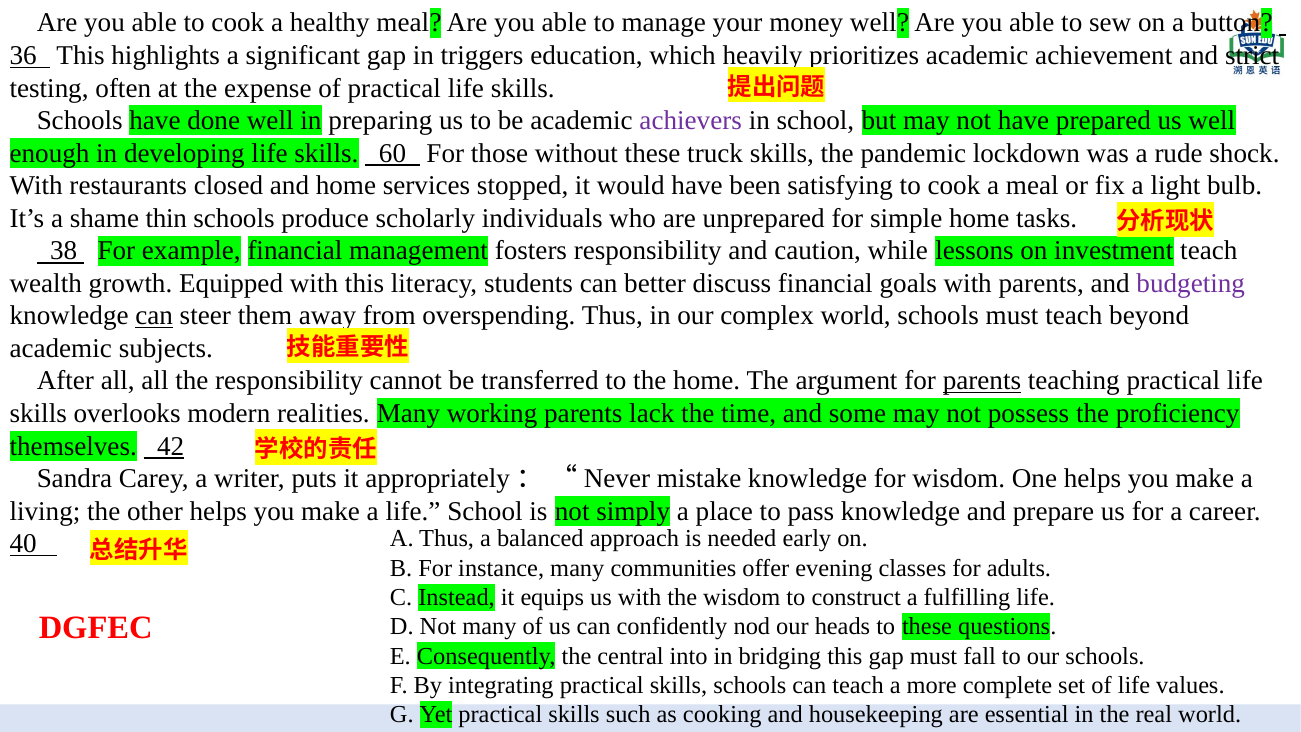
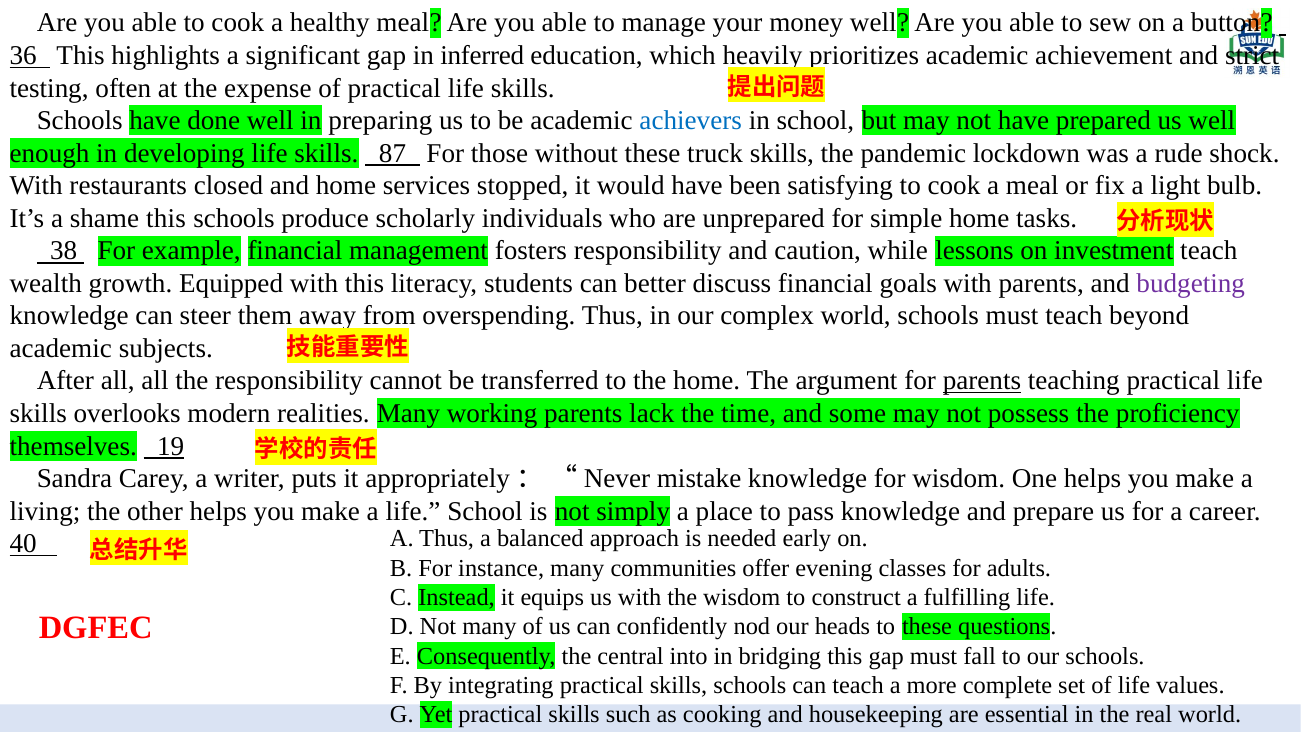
triggers: triggers -> inferred (482, 56)
achievers colour: purple -> blue (691, 121)
60: 60 -> 87 (393, 153)
shame thin: thin -> this (166, 218)
can underline: present -> none (154, 316)
42: 42 -> 19 (171, 446)
